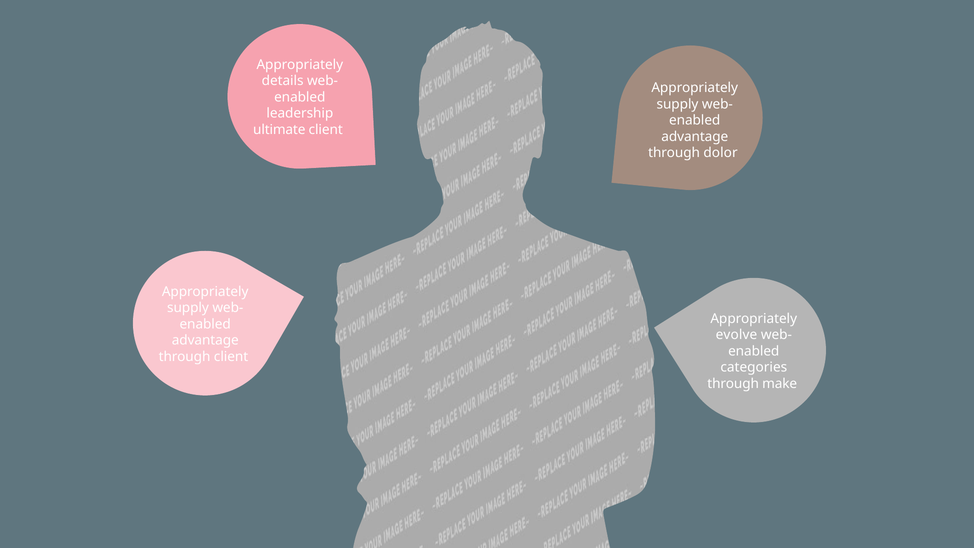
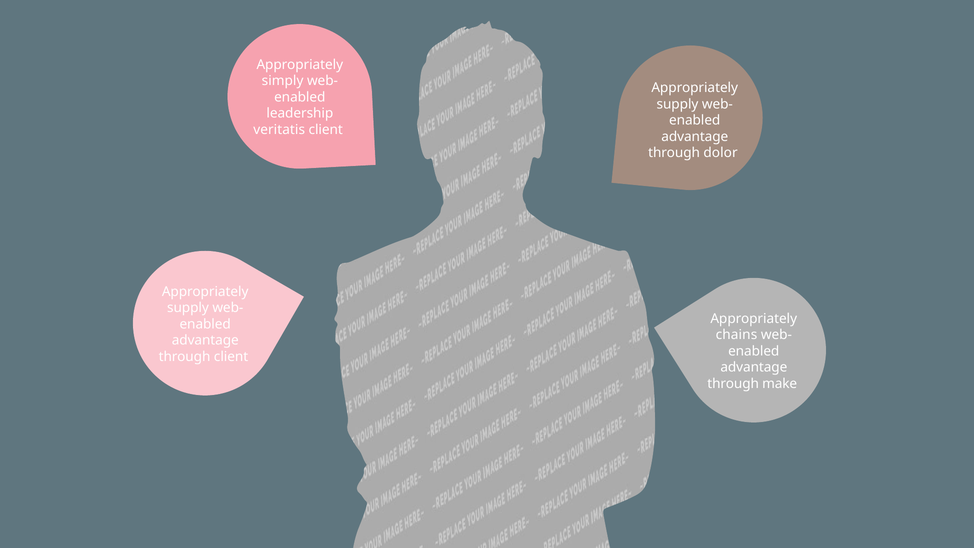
details: details -> simply (283, 81)
ultimate: ultimate -> veritatis (279, 130)
evolve: evolve -> chains (736, 335)
categories: categories -> advantage (754, 367)
